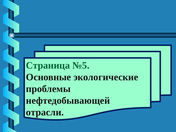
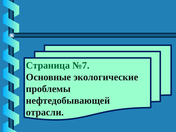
№5: №5 -> №7 (81, 65)
